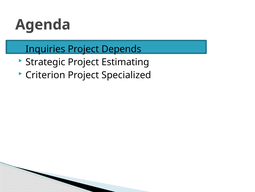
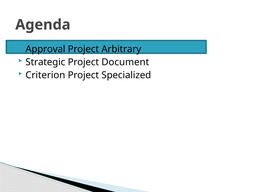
Inquiries: Inquiries -> Approval (45, 49)
Depends: Depends -> Arbitrary (121, 49)
Estimating: Estimating -> Document (125, 62)
